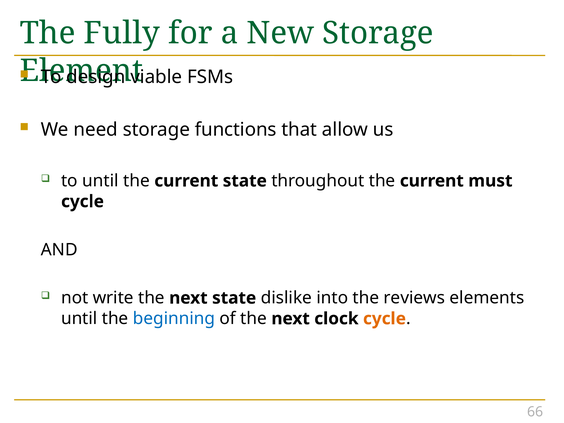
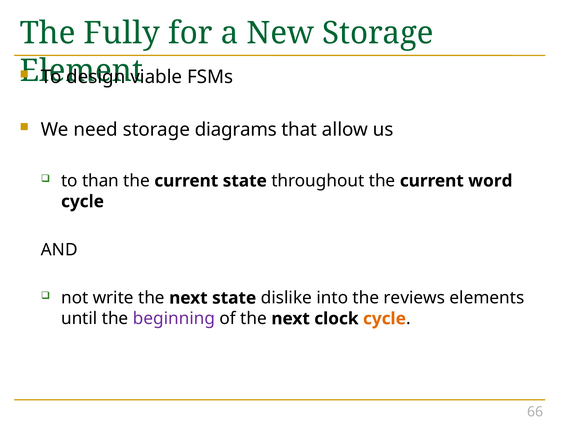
functions: functions -> diagrams (236, 130)
to until: until -> than (101, 181)
must: must -> word (490, 181)
beginning colour: blue -> purple (174, 319)
